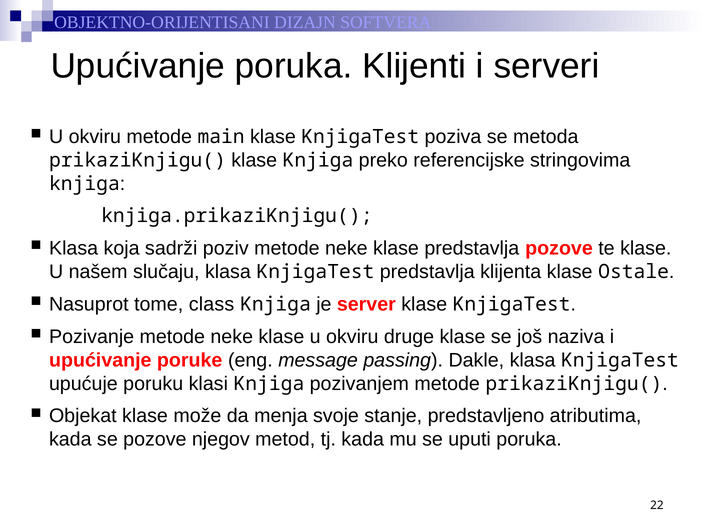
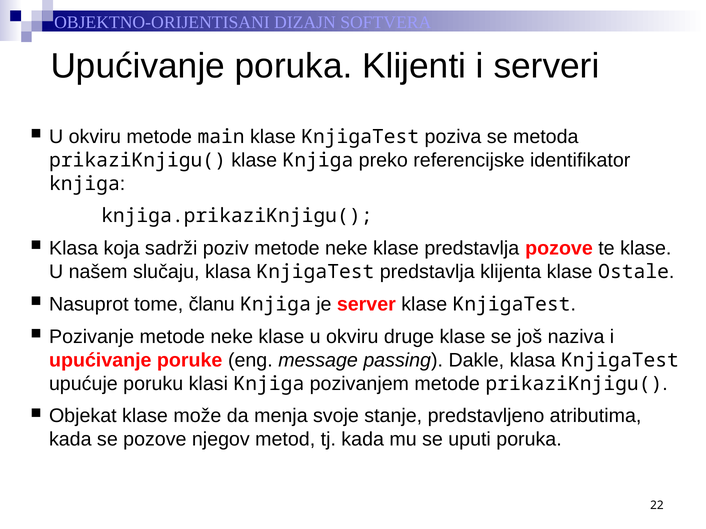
stringovima: stringovima -> identifikator (580, 160)
class: class -> članu (212, 304)
